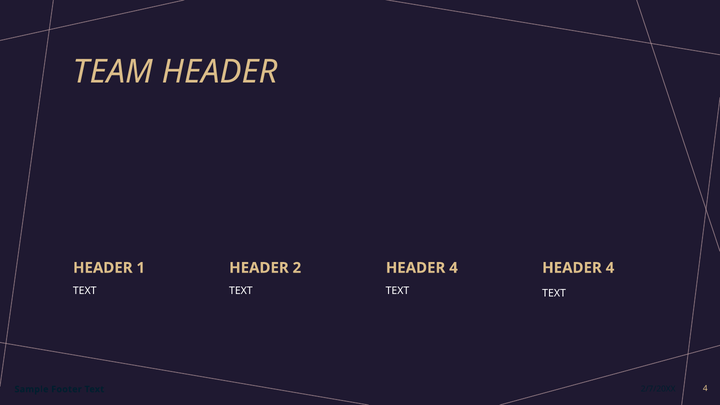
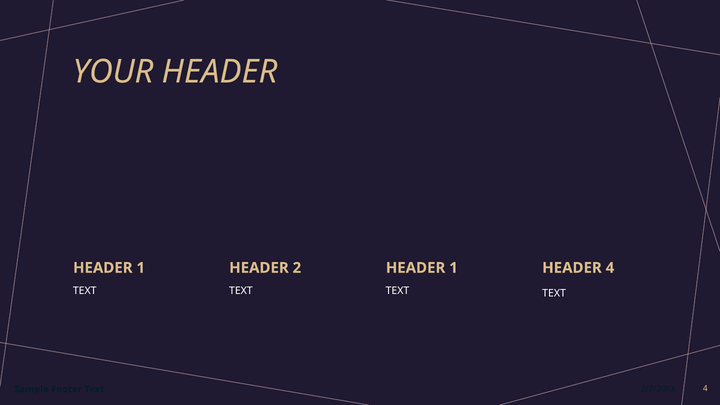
TEAM: TEAM -> YOUR (113, 72)
4: 4 -> 1 (454, 268)
